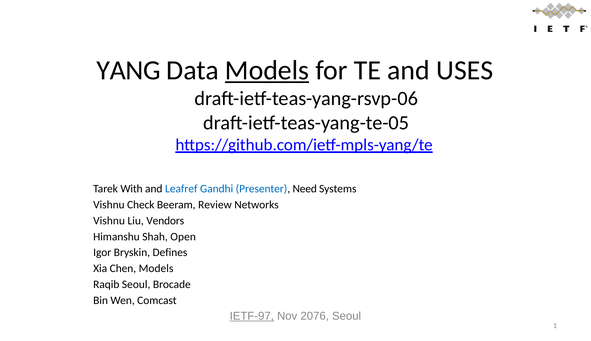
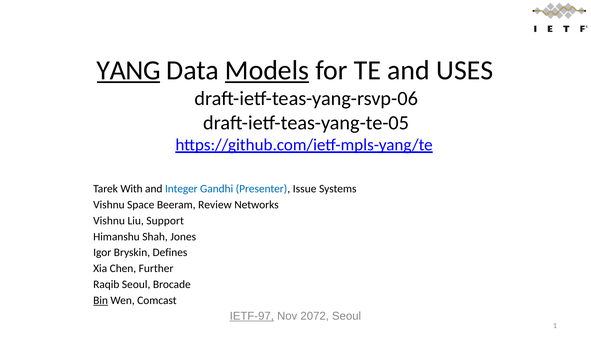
YANG underline: none -> present (129, 70)
Leafref: Leafref -> Integer (181, 189)
Need: Need -> Issue (305, 189)
Check: Check -> Space (141, 205)
Vendors: Vendors -> Support (165, 221)
Open: Open -> Jones (183, 237)
Chen Models: Models -> Further (156, 269)
Bin underline: none -> present (101, 301)
2076: 2076 -> 2072 (315, 316)
